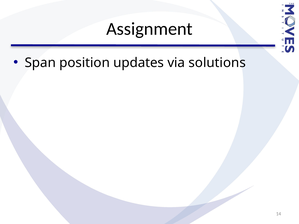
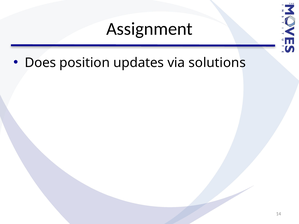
Span: Span -> Does (40, 63)
